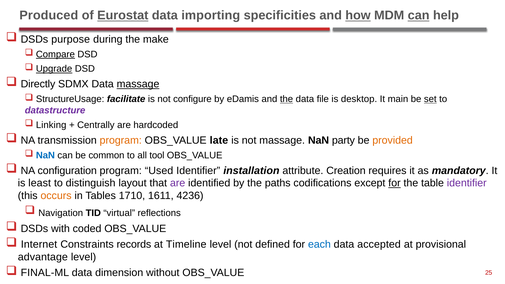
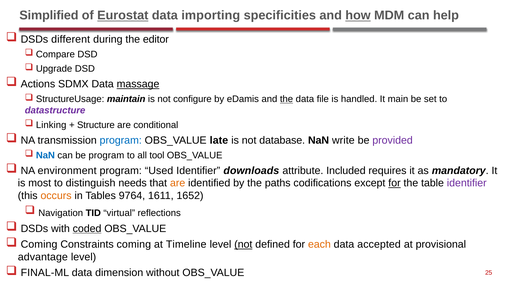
Produced: Produced -> Simplified (49, 16)
can underline: present -> none (419, 16)
purpose: purpose -> different (71, 39)
make: make -> editor (156, 39)
Compare underline: present -> none (55, 54)
Upgrade underline: present -> none (54, 69)
Directly: Directly -> Actions (38, 84)
facilitate: facilitate -> maintain (126, 99)
desktop: desktop -> handled (359, 99)
set underline: present -> none (430, 99)
Centrally: Centrally -> Structure (96, 125)
hardcoded: hardcoded -> conditional (156, 125)
program colour: orange -> blue (121, 140)
not massage: massage -> database (282, 140)
party: party -> write (343, 140)
provided colour: orange -> purple (393, 140)
be common: common -> program (106, 155)
configuration: configuration -> environment (67, 171)
installation: installation -> downloads (251, 171)
Creation: Creation -> Included (346, 171)
least: least -> most (40, 183)
layout: layout -> needs (133, 183)
are colour: purple -> orange (178, 183)
1710: 1710 -> 9764 (132, 196)
4236: 4236 -> 1652 (190, 196)
coded underline: none -> present (87, 229)
Internet: Internet -> Coming (39, 244)
Constraints records: records -> coming (134, 244)
not underline: none -> present (243, 244)
each colour: blue -> orange (319, 244)
